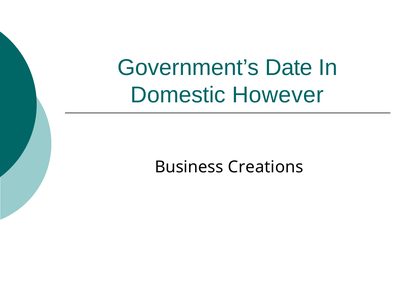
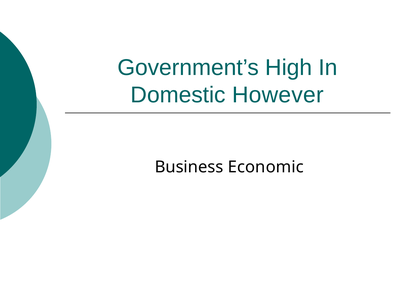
Date: Date -> High (289, 68)
Creations: Creations -> Economic (266, 167)
